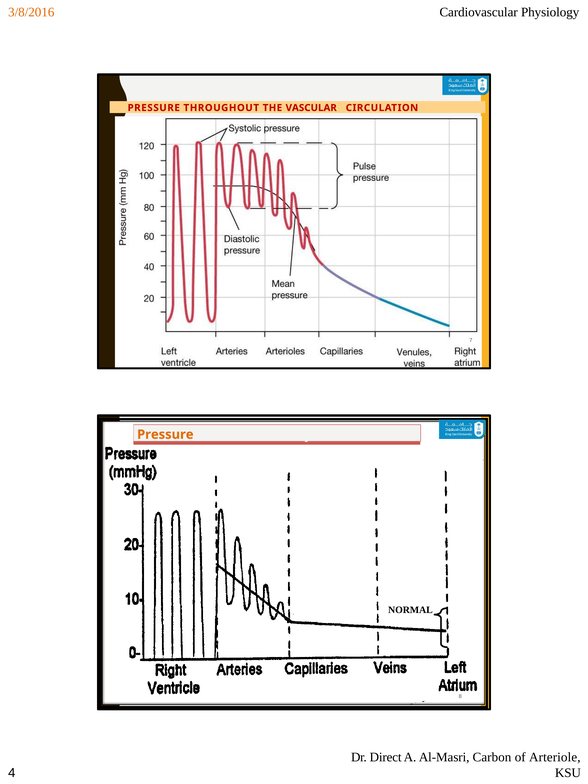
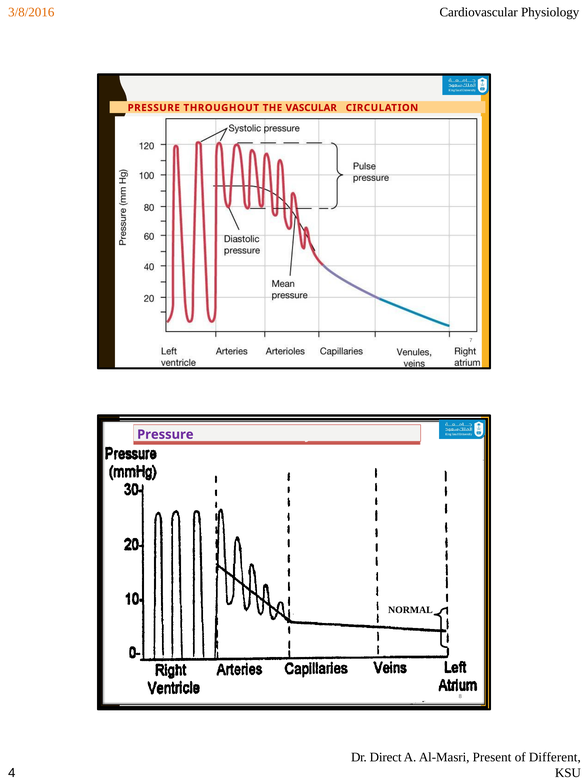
Pressure colour: orange -> purple (165, 434)
Carbon: Carbon -> Present (492, 757)
Arteriole: Arteriole -> Different (555, 757)
